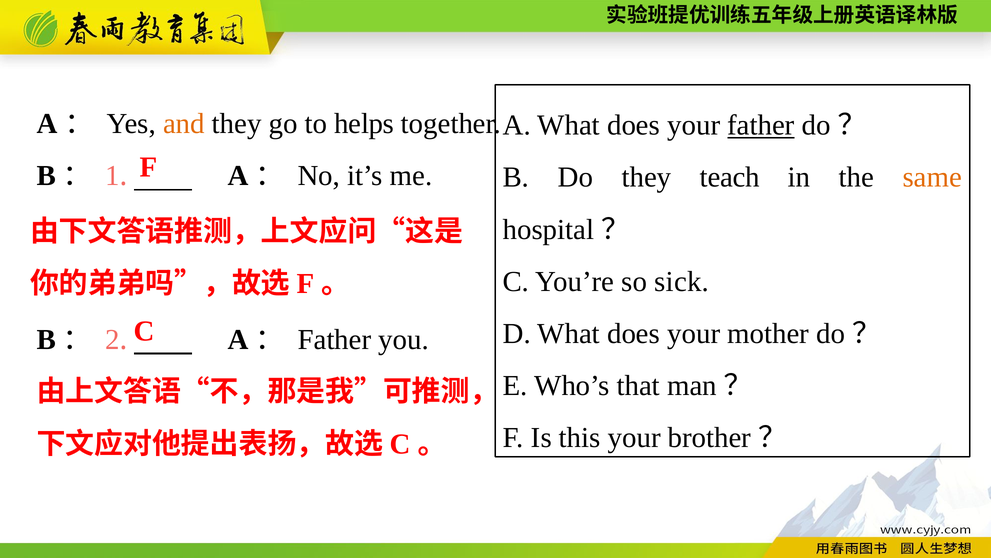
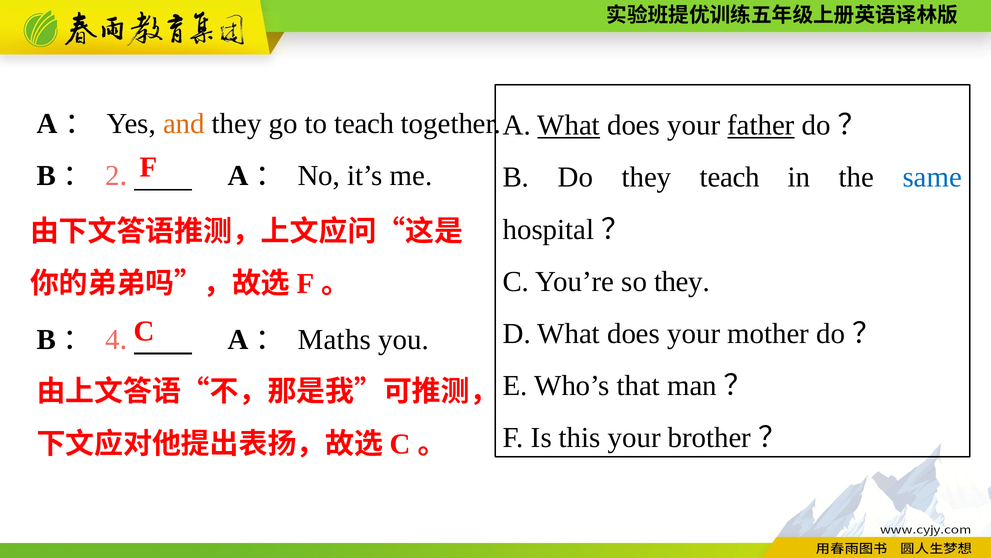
to helps: helps -> teach (364, 124)
What underline: none -> present (569, 125)
1: 1 -> 2 (112, 176)
same colour: orange -> blue (932, 177)
so sick: sick -> they (682, 281)
2: 2 -> 4 (112, 339)
Father: Father -> Maths (334, 339)
